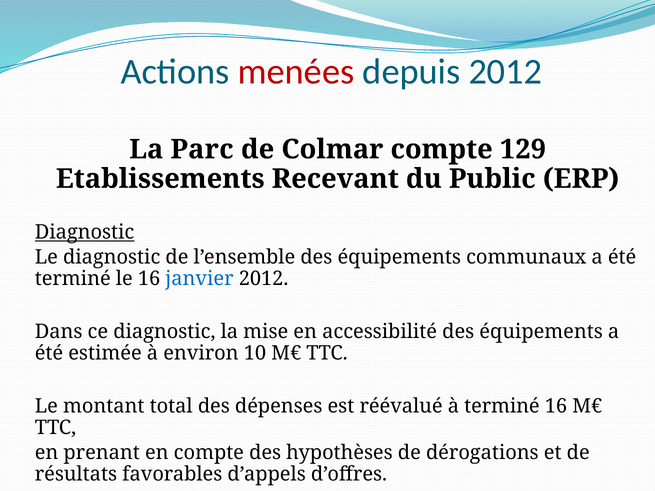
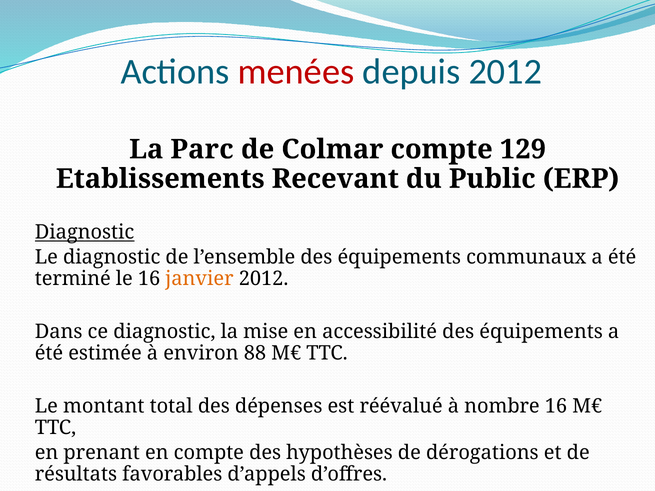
janvier colour: blue -> orange (199, 279)
10: 10 -> 88 (255, 353)
à terminé: terminé -> nombre (502, 406)
